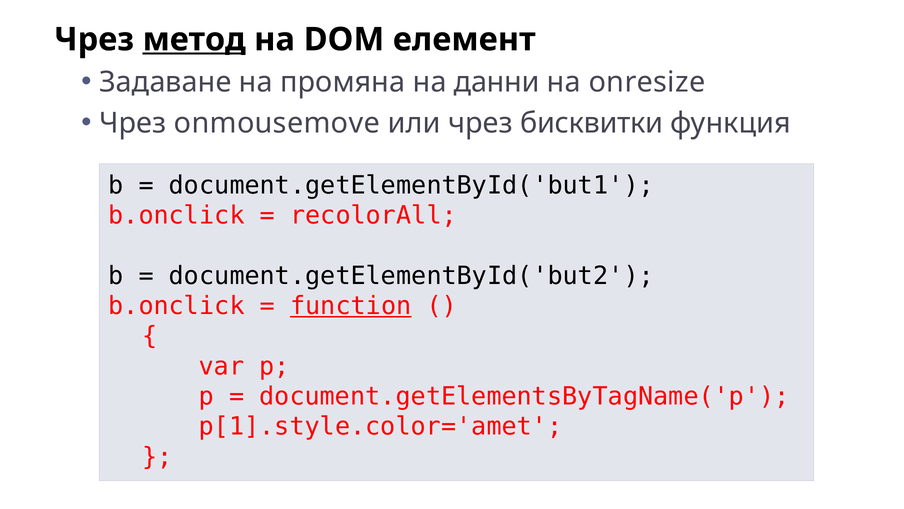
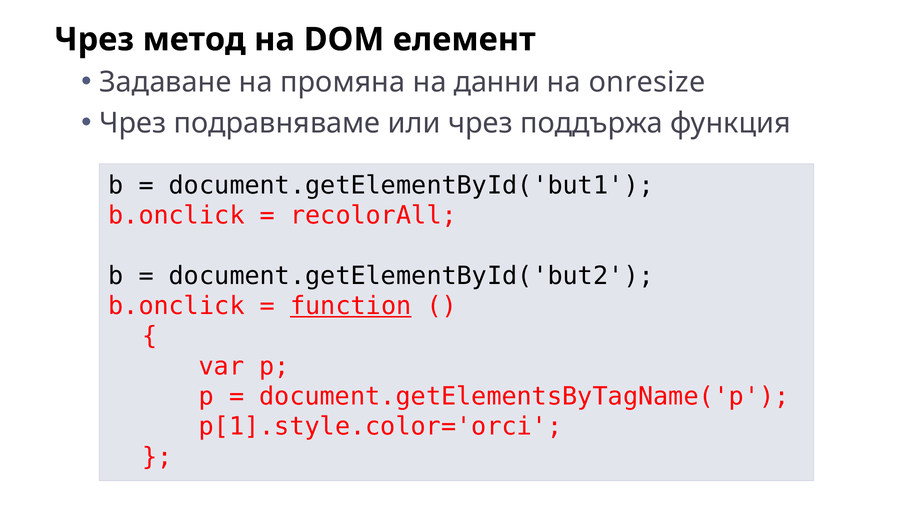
метод underline: present -> none (194, 39)
onmousemove: onmousemove -> подравняваме (277, 123)
бисквитки: бисквитки -> поддържа (592, 123)
p[1].style.color='amet: p[1].style.color='amet -> p[1].style.color='orci (380, 426)
